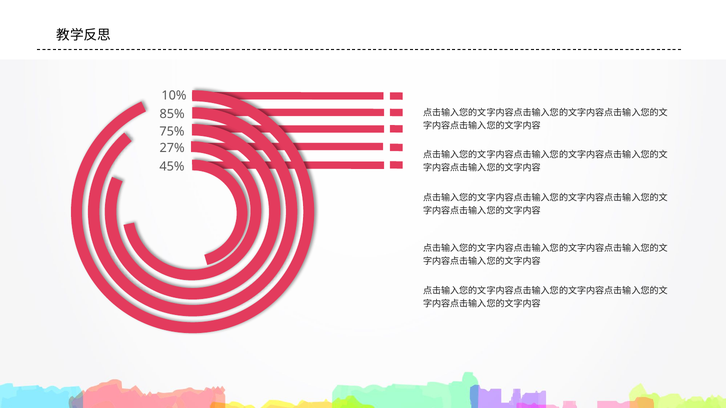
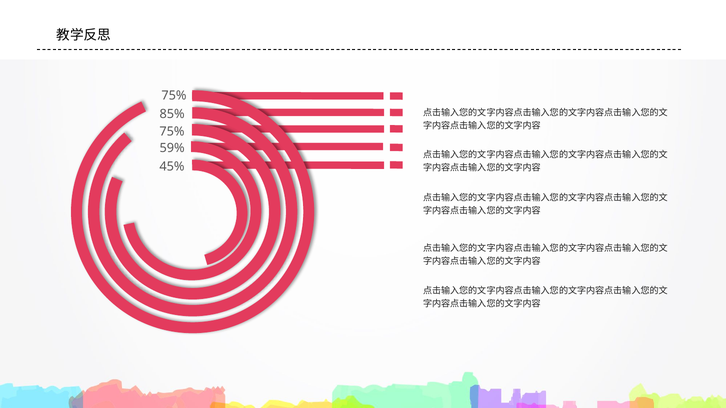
10%: 10% -> 75% (174, 96)
27%: 27% -> 59% (172, 148)
